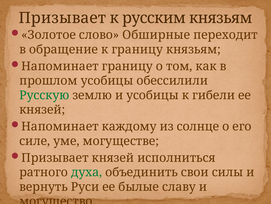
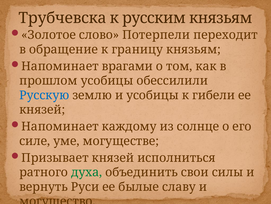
Призывает: Призывает -> Трубчевска (63, 18)
Обширные: Обширные -> Потерпели (156, 35)
Напоминает границу: границу -> врагами (127, 66)
Русскую colour: green -> blue (44, 95)
